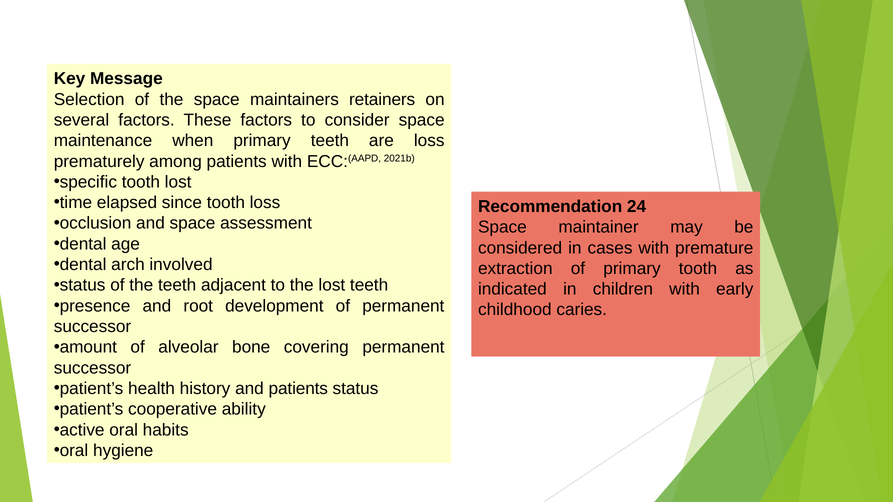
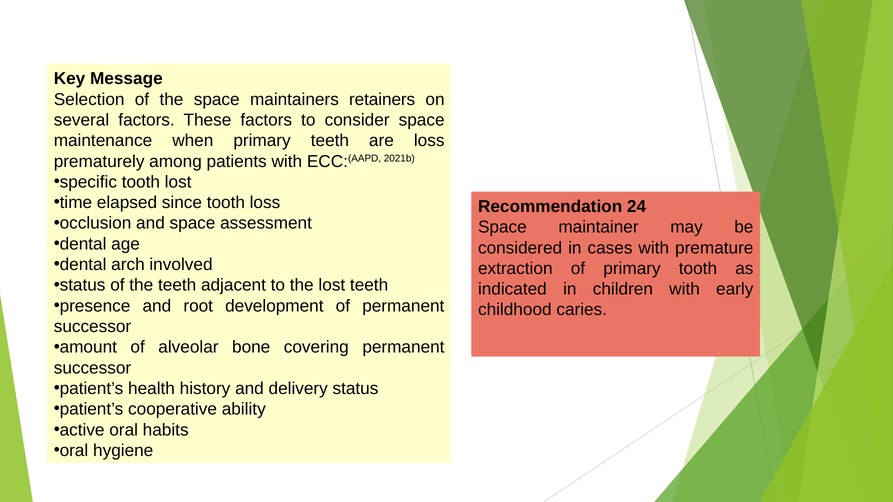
and patients: patients -> delivery (298, 389)
